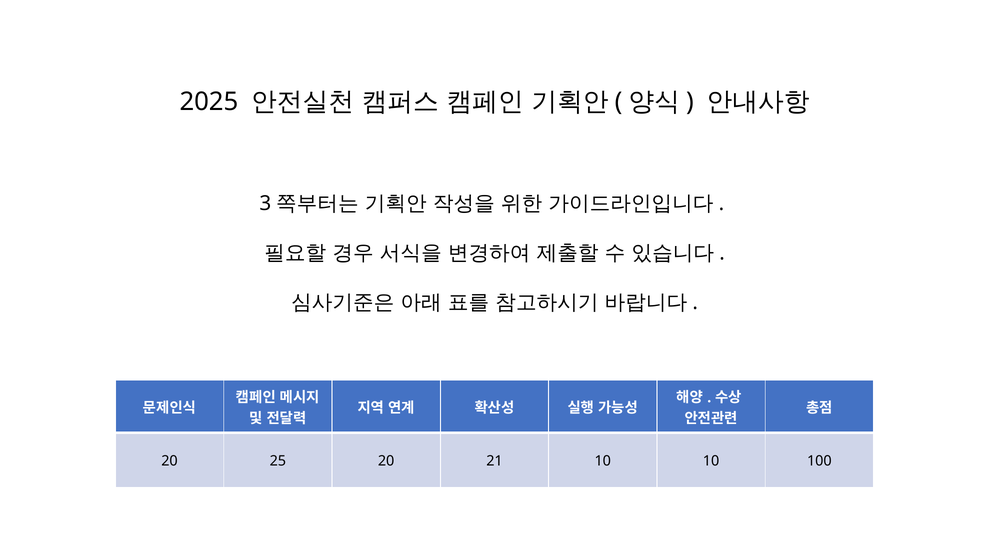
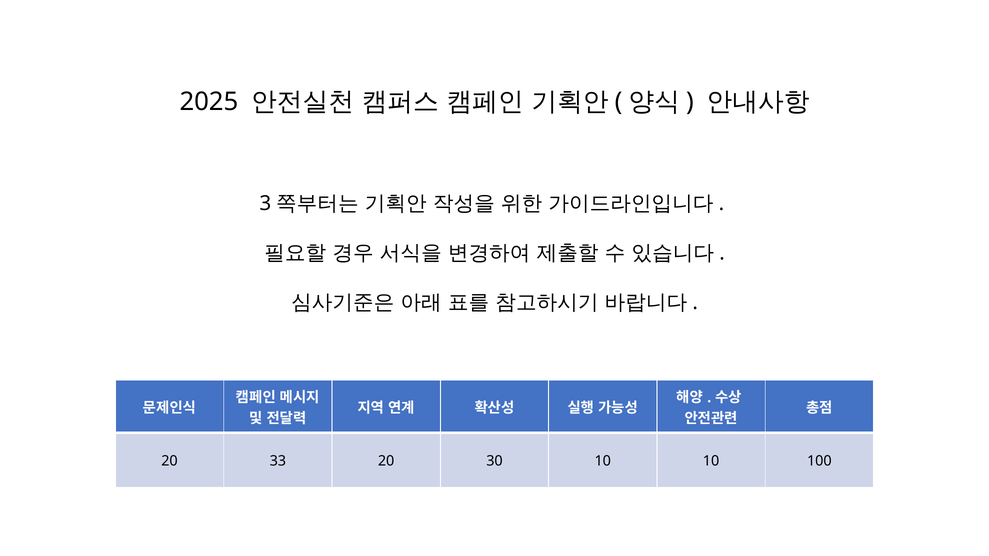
25: 25 -> 33 (278, 461)
21: 21 -> 30 (494, 461)
